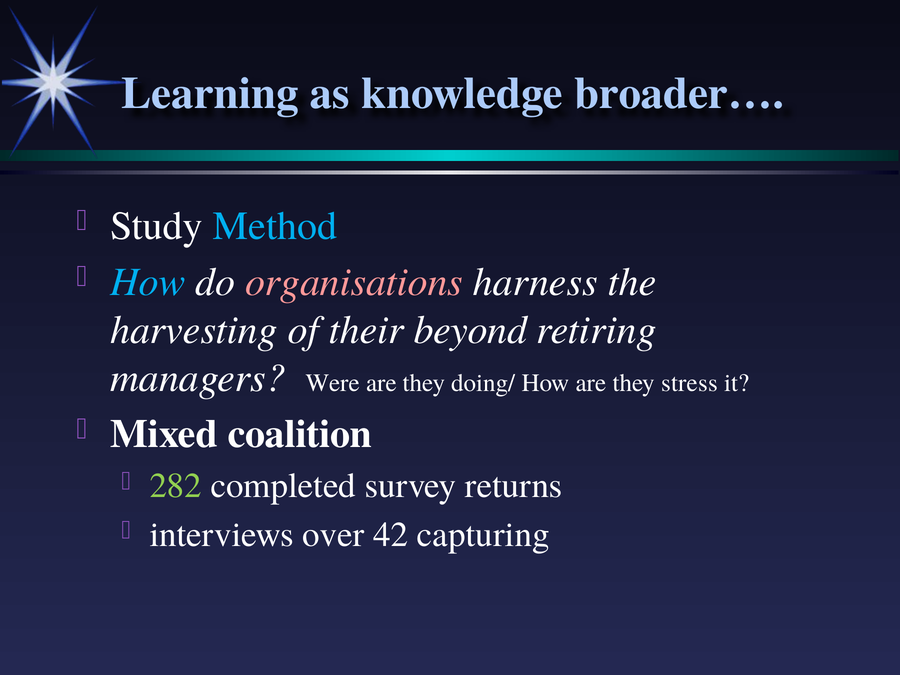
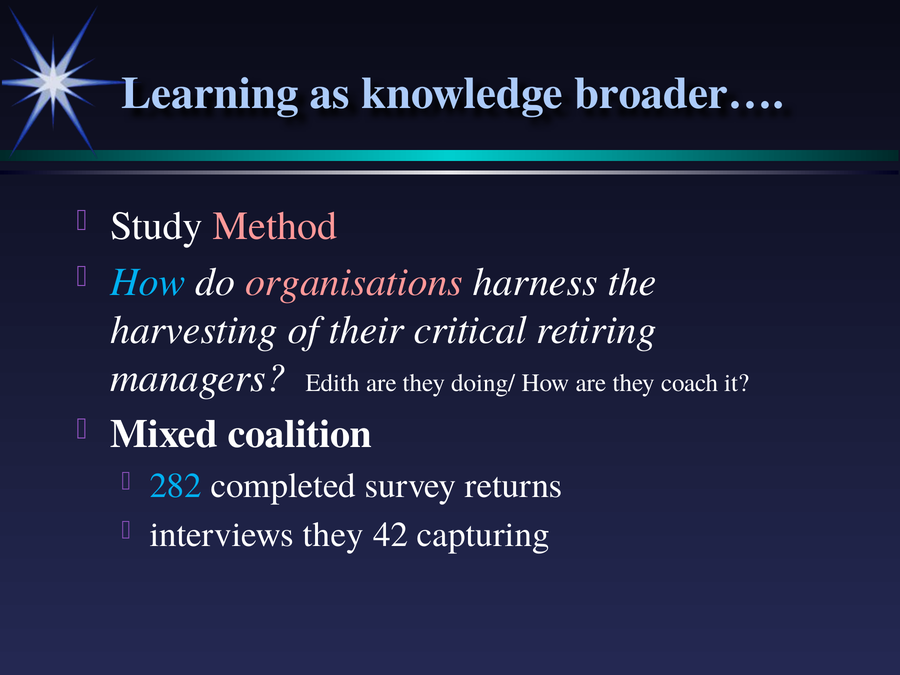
Method colour: light blue -> pink (275, 226)
beyond: beyond -> critical (470, 330)
Were: Were -> Edith (333, 383)
stress: stress -> coach (690, 383)
282 colour: light green -> light blue (176, 486)
interviews over: over -> they (333, 535)
